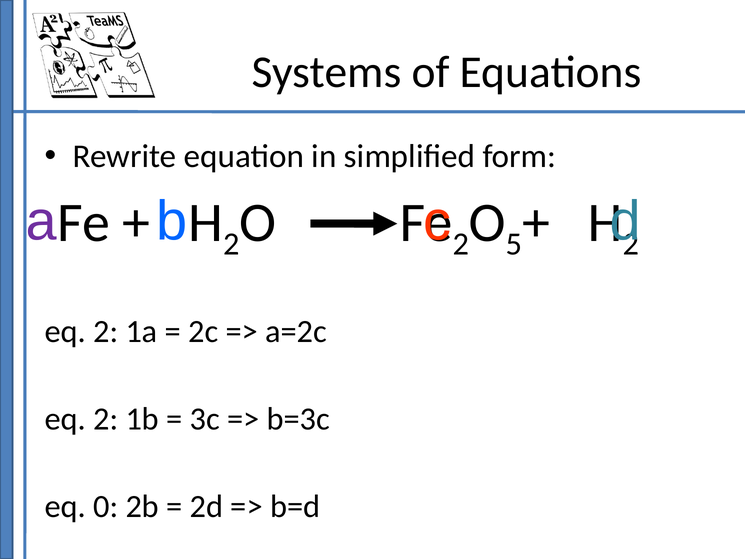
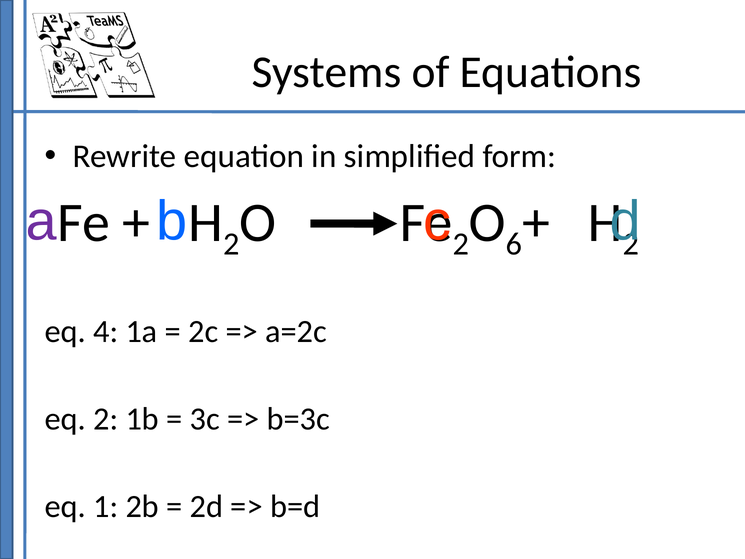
5: 5 -> 6 (514, 244)
2: 2 -> 4 (106, 332)
0: 0 -> 1 (106, 507)
